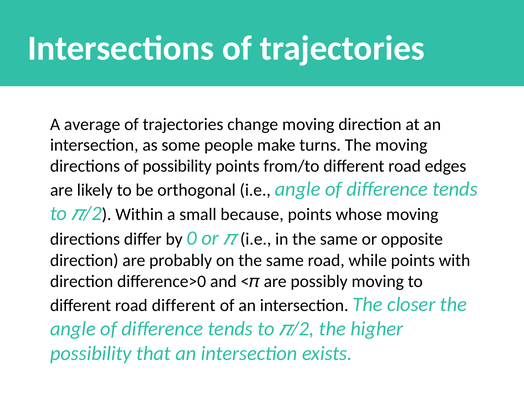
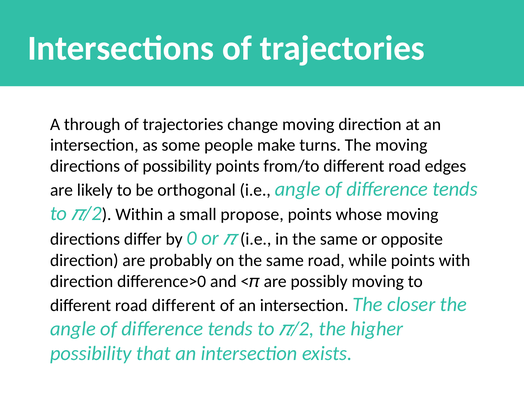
average: average -> through (92, 124)
because: because -> propose (252, 214)
